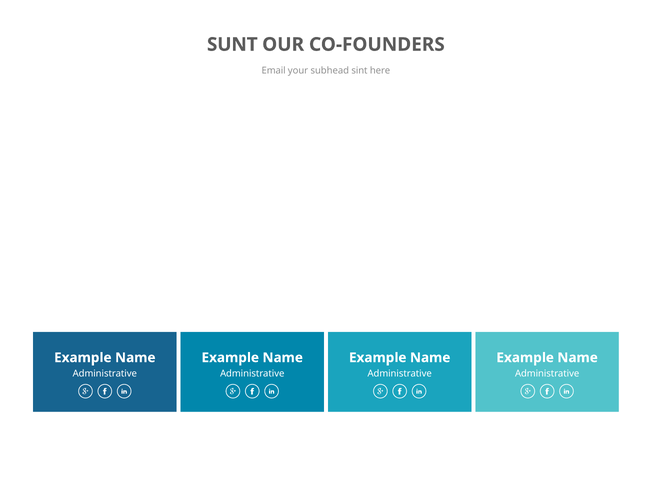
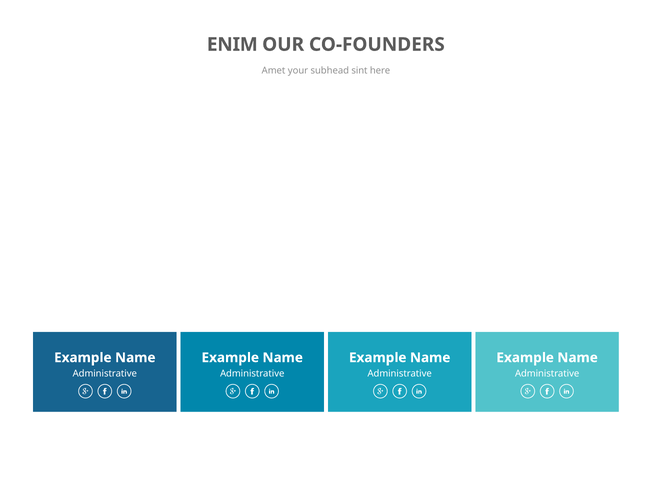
SUNT: SUNT -> ENIM (232, 44)
Email: Email -> Amet (274, 71)
